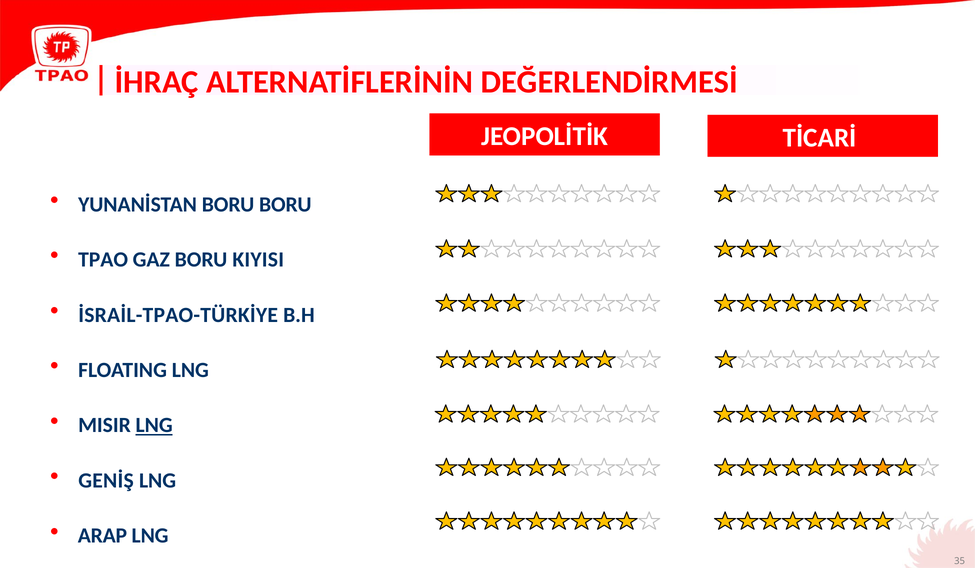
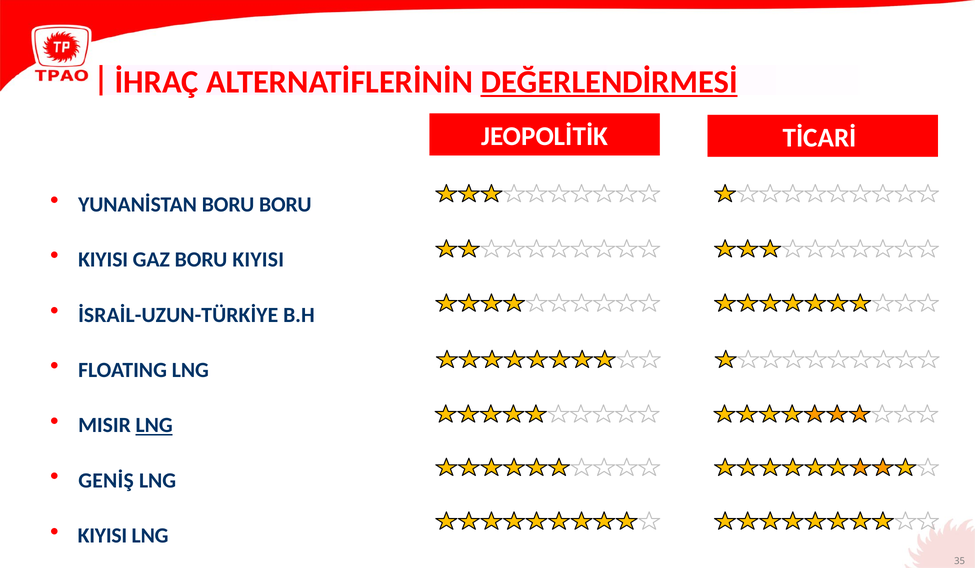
DEĞERLENDİRMESİ underline: none -> present (609, 82)
TPAO: TPAO -> KIYISI (103, 260)
İSRAİL-TPAO-TÜRKİYE: İSRAİL-TPAO-TÜRKİYE -> İSRAİL-UZUN-TÜRKİYE (178, 315)
ARAP: ARAP -> KIYISI (102, 536)
